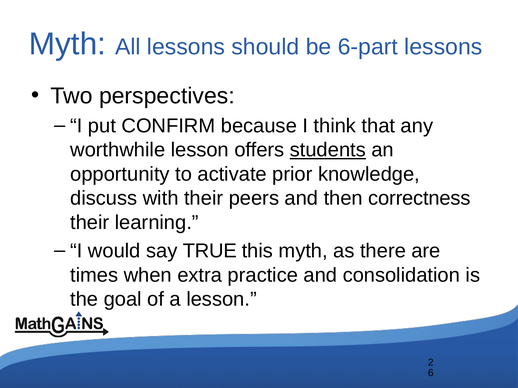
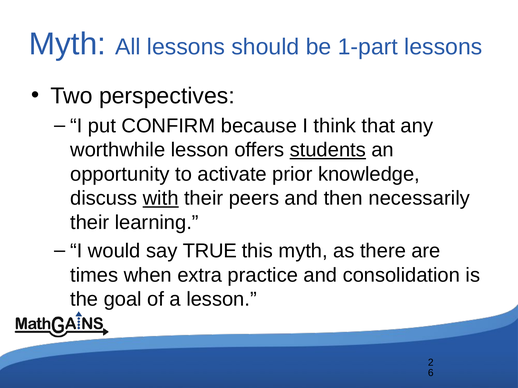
6-part: 6-part -> 1-part (368, 47)
with underline: none -> present (161, 199)
correctness: correctness -> necessarily (419, 199)
